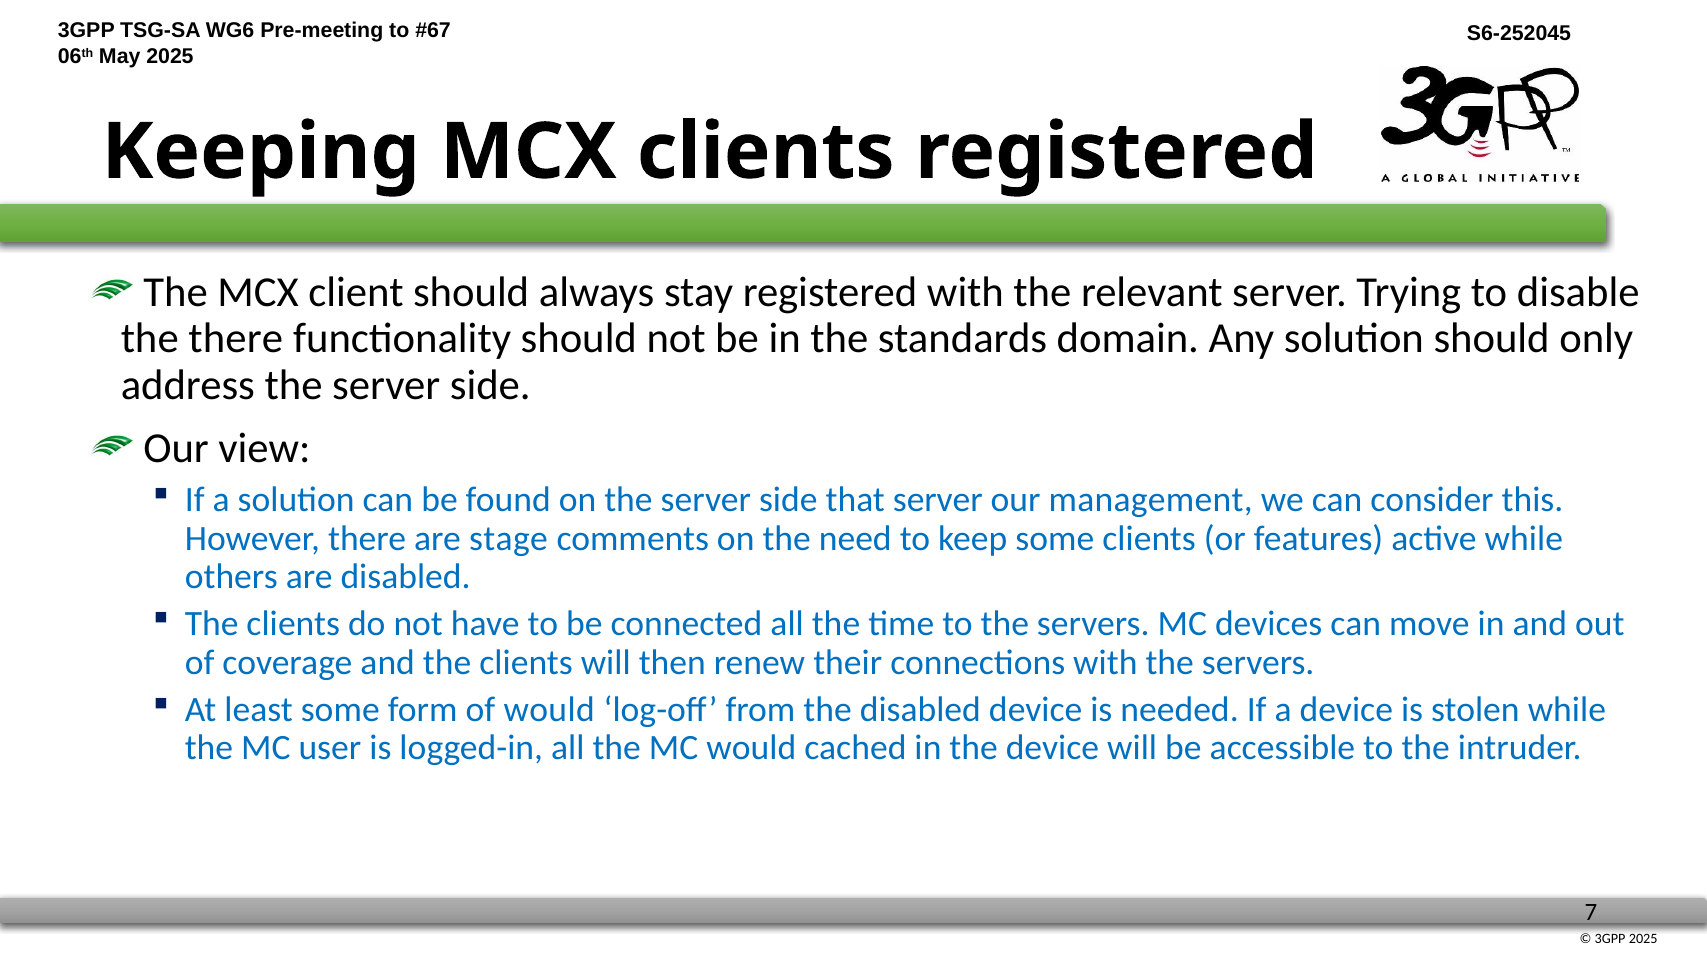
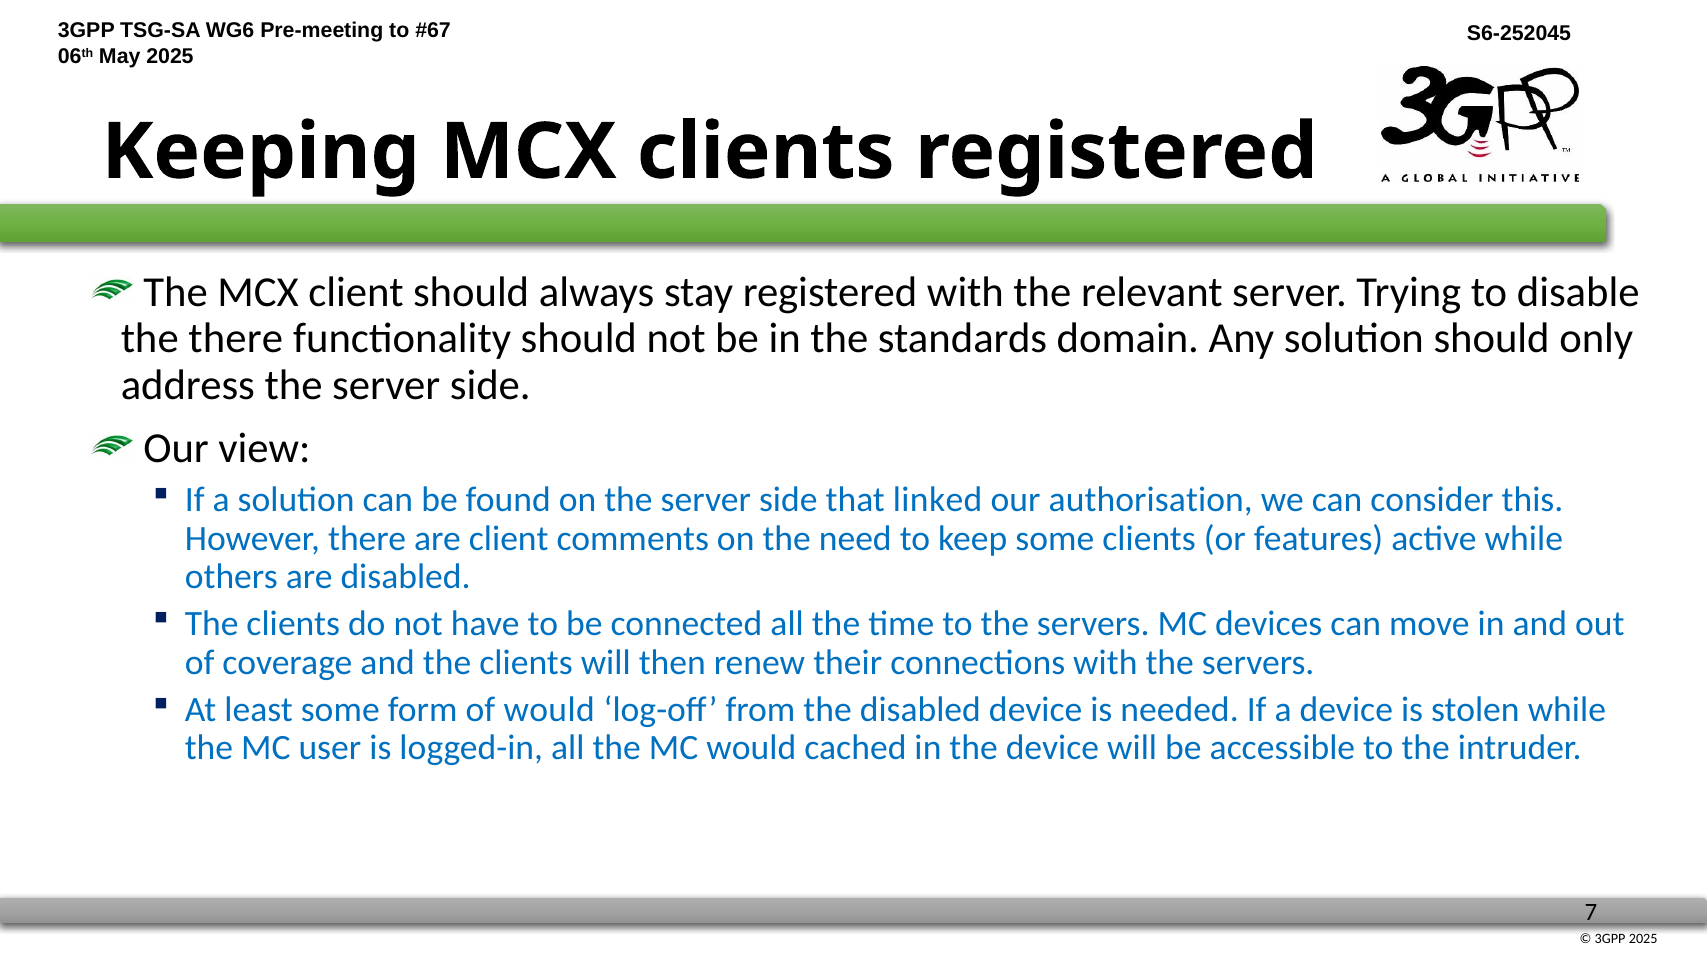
that server: server -> linked (938, 500)
management: management -> authorisation (1151, 500)
are stage: stage -> client (509, 538)
